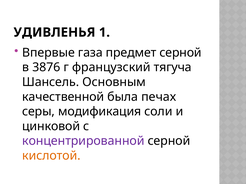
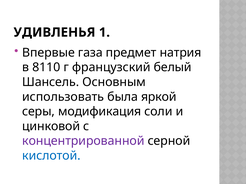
предмет серной: серной -> натрия (181, 53)
3876: 3876 -> 8110 (46, 68)
тягуча: тягуча -> белый (173, 68)
качественной: качественной -> использовать (63, 97)
печах: печах -> яркой (159, 97)
кислотой colour: orange -> blue (51, 156)
